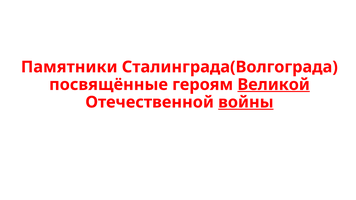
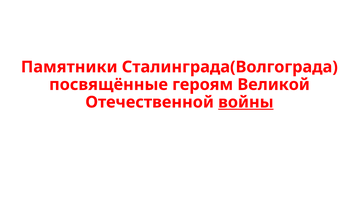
Великой underline: present -> none (274, 85)
